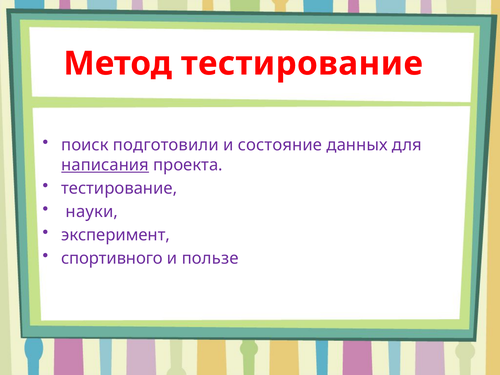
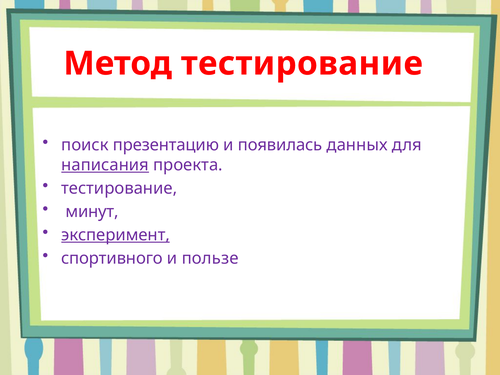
подготовили: подготовили -> презентацию (166, 145)
состояние: состояние -> появилась (280, 145)
науки: науки -> минут (92, 212)
эксперимент underline: none -> present (116, 235)
